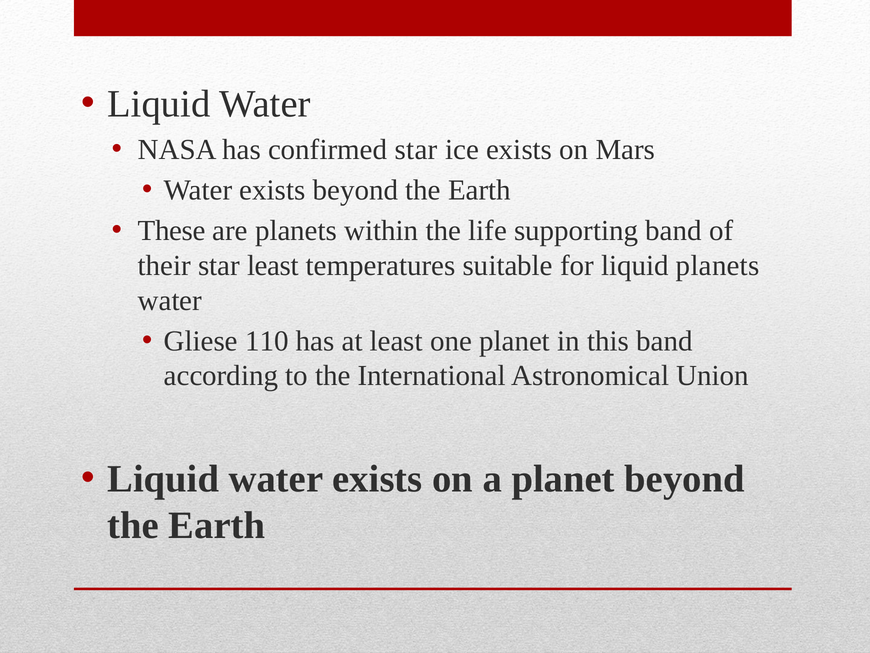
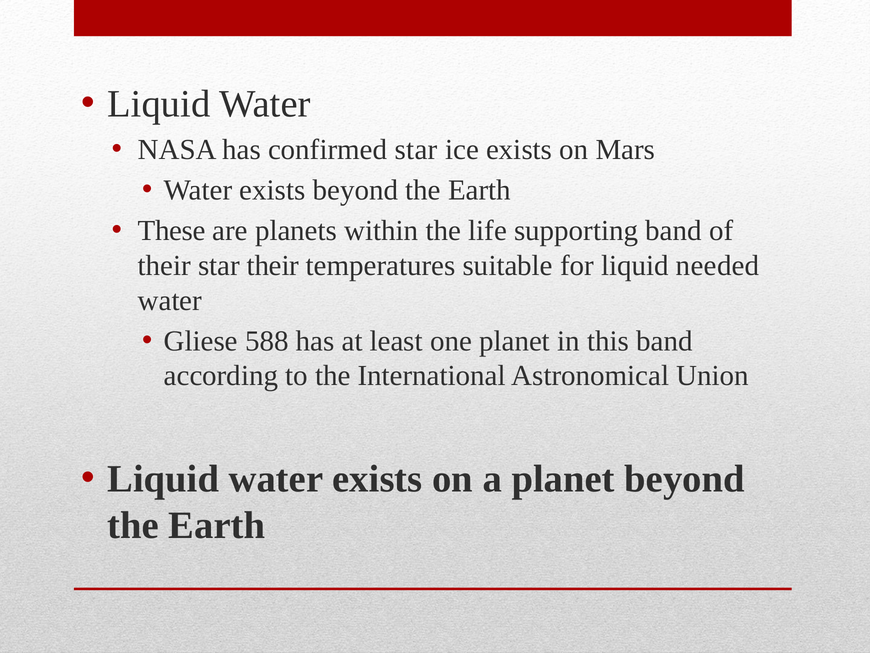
star least: least -> their (273, 265)
liquid planets: planets -> needed (718, 265)
110: 110 -> 588 (267, 341)
